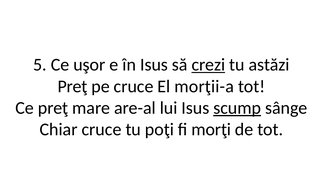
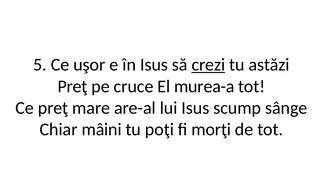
morţii-a: morţii-a -> murea-a (204, 86)
scump underline: present -> none (237, 108)
Chiar cruce: cruce -> mâini (102, 129)
